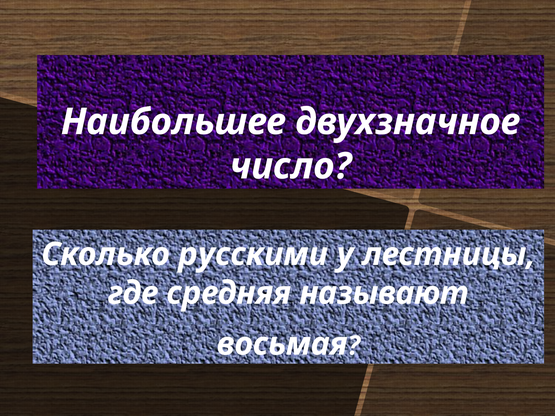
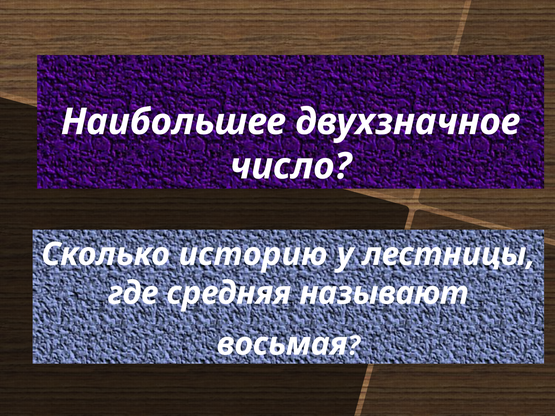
русскими: русскими -> историю (253, 254)
